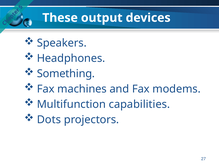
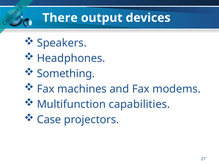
These: These -> There (60, 18)
Dots: Dots -> Case (49, 120)
